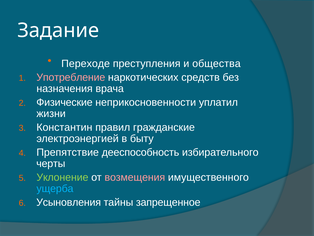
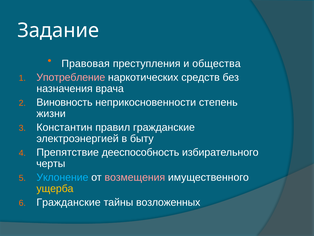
Переходе: Переходе -> Правовая (86, 64)
Физические: Физические -> Виновность (64, 102)
уплатил: уплатил -> степень (218, 102)
Уклонение colour: light green -> light blue (62, 177)
ущерба colour: light blue -> yellow (55, 188)
Усыновления: Усыновления -> Гражданские (69, 202)
запрещенное: запрещенное -> возложенных (168, 202)
